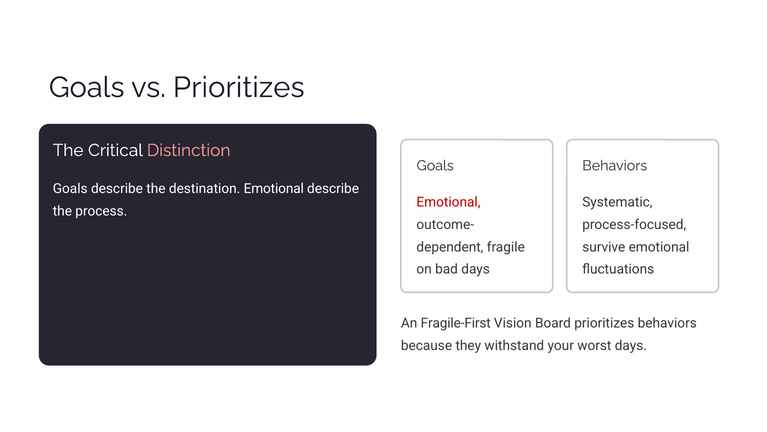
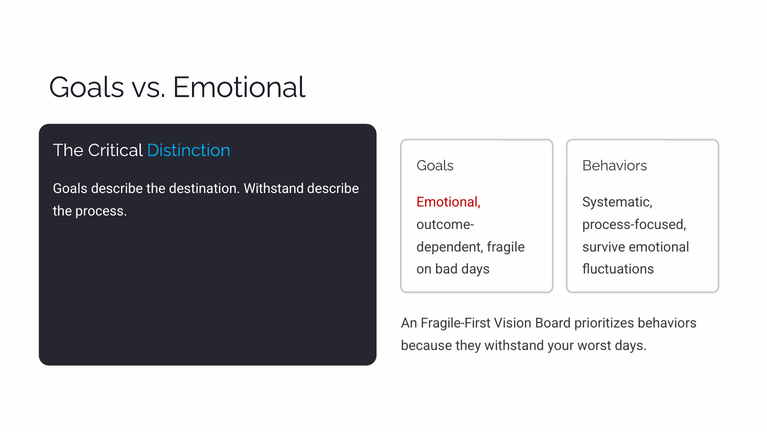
vs Prioritizes: Prioritizes -> Emotional (239, 87)
Distinction colour: pink -> light blue (189, 150)
destination Emotional: Emotional -> Withstand (274, 189)
